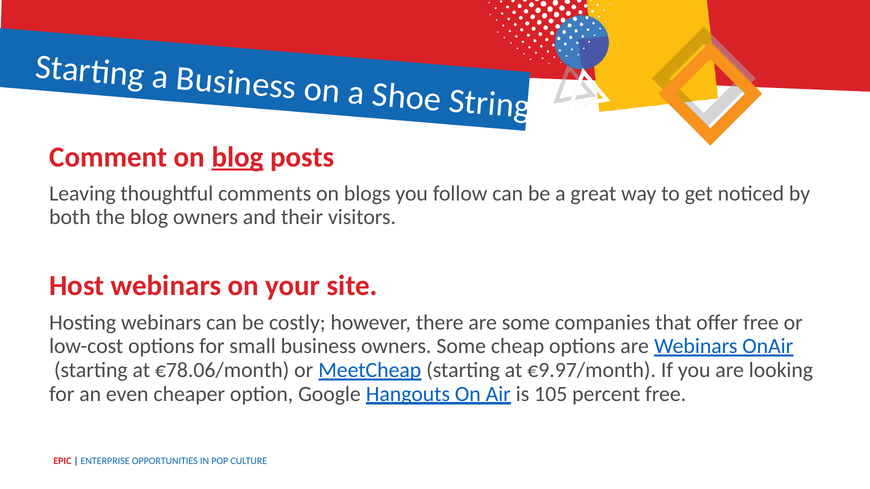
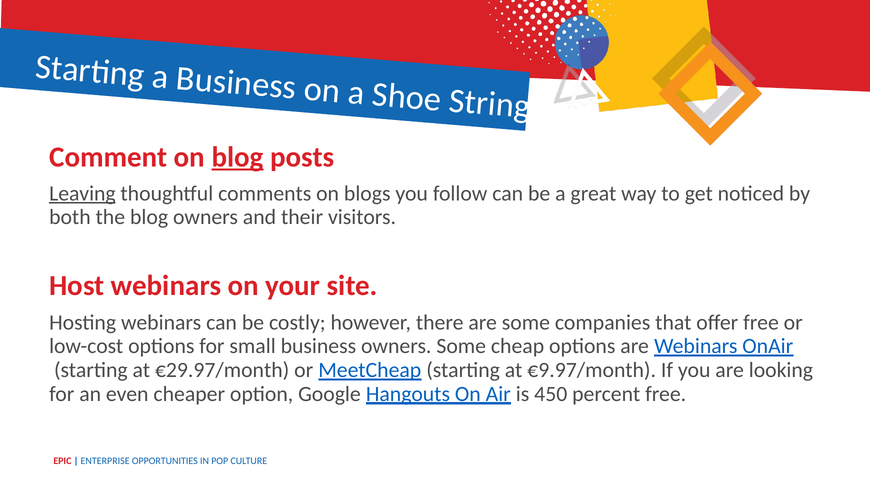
Leaving underline: none -> present (82, 194)
€78.06/month: €78.06/month -> €29.97/month (222, 370)
105: 105 -> 450 (551, 394)
